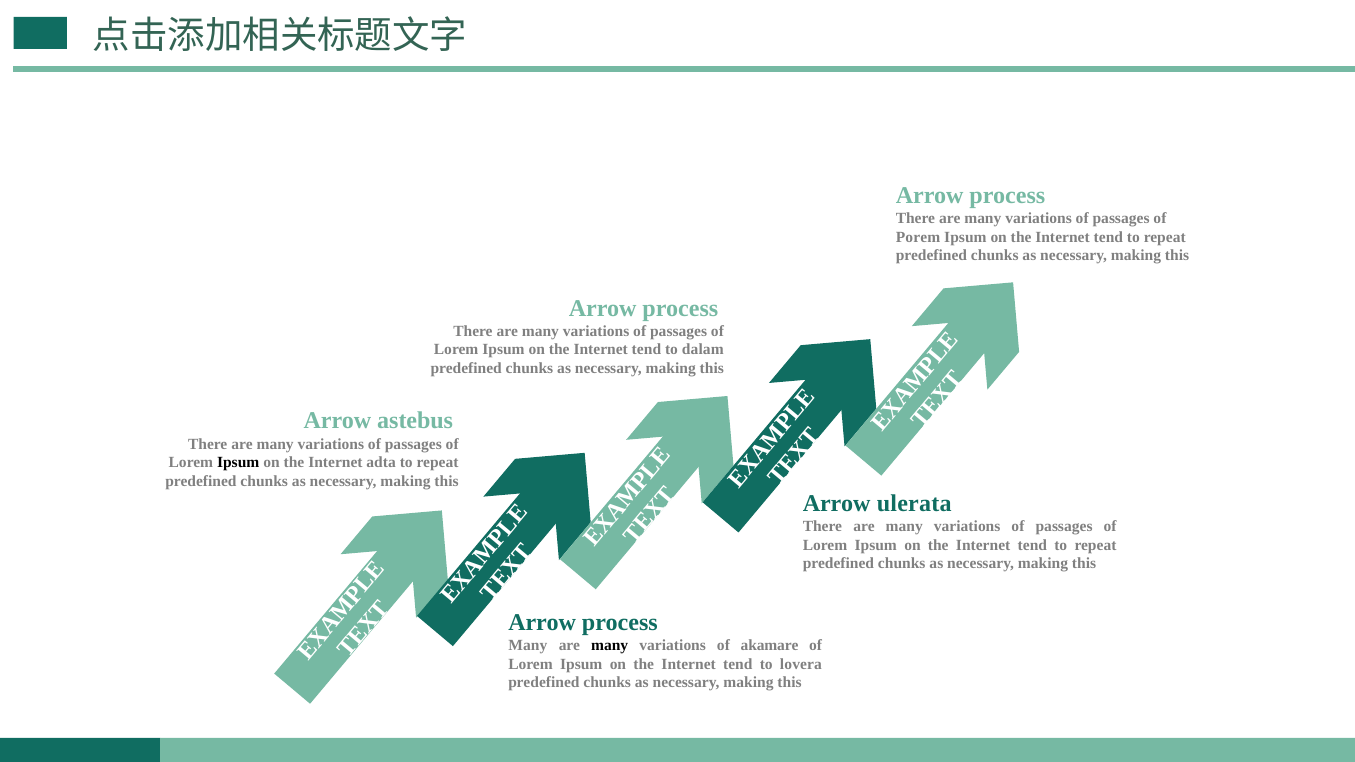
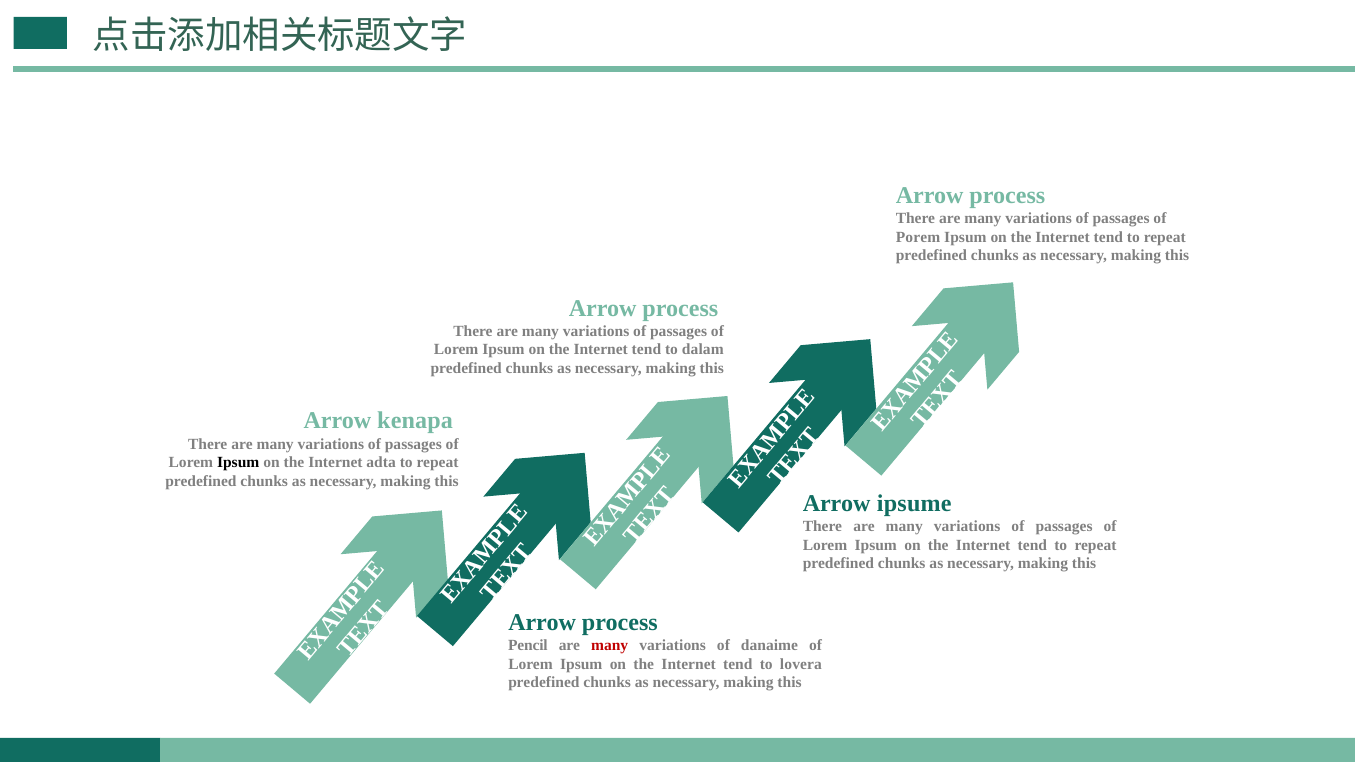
astebus: astebus -> kenapa (415, 421)
ulerata: ulerata -> ipsume (914, 504)
Many: Many -> Pencil (528, 646)
many colour: black -> red (610, 646)
akamare: akamare -> danaime (769, 646)
